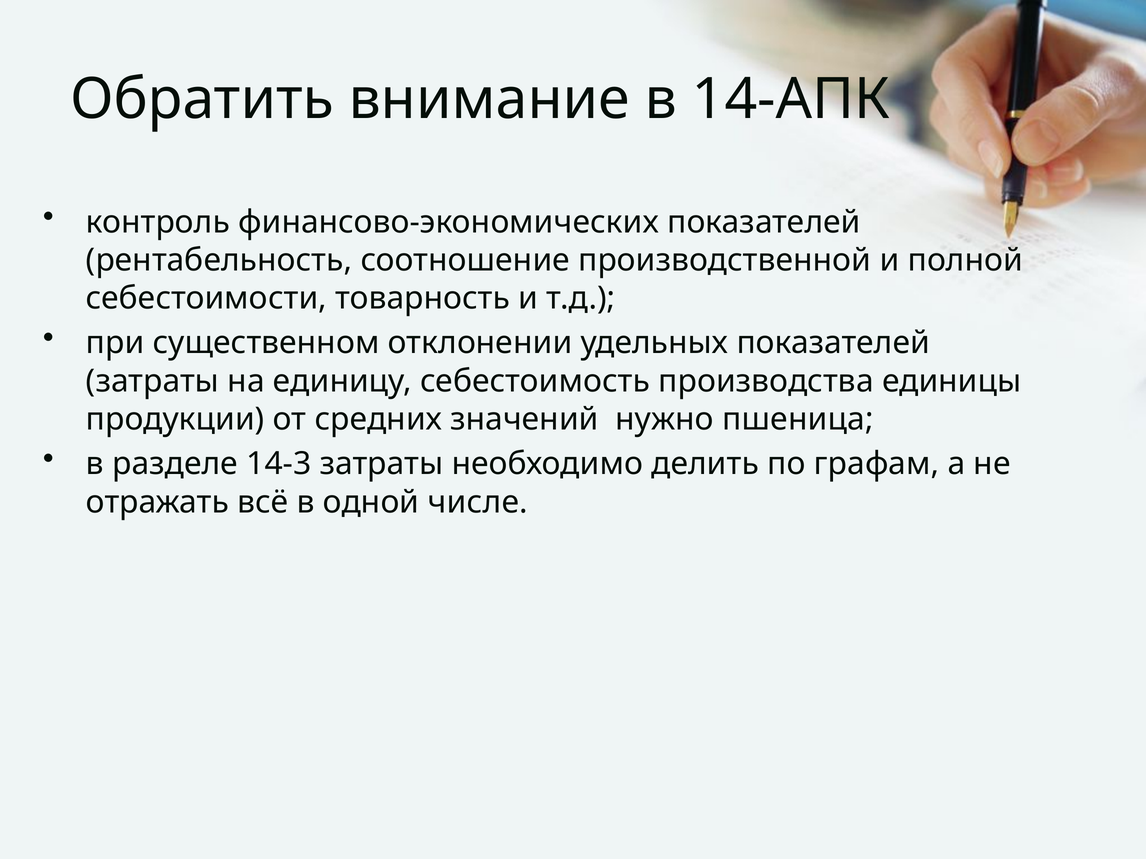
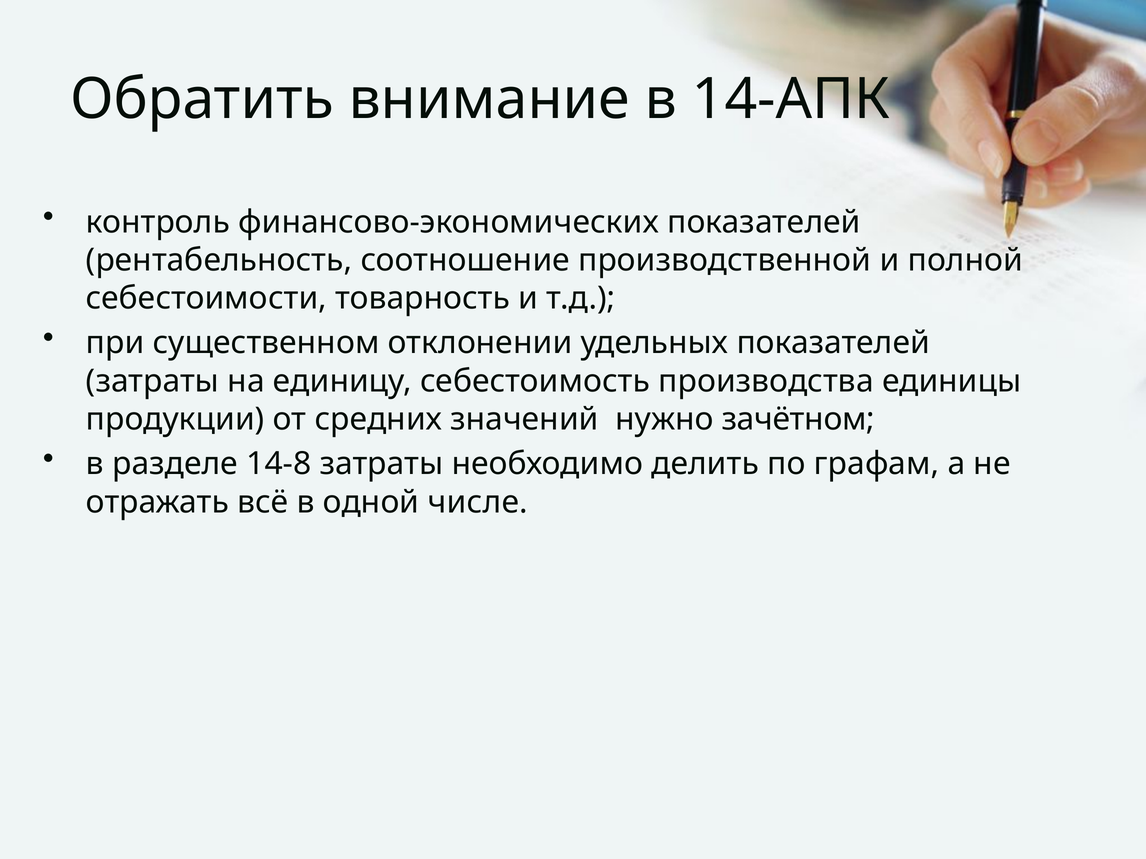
пшеница: пшеница -> зачётном (798, 420)
14-3: 14-3 -> 14-8 (279, 464)
